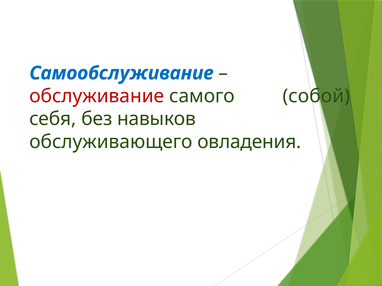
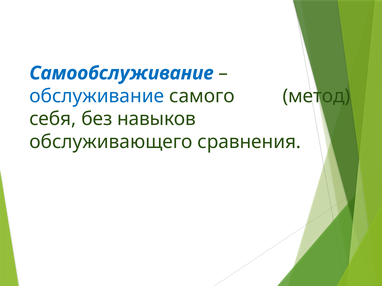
обслуживание colour: red -> blue (97, 96)
собой: собой -> метод (316, 96)
овладения: овладения -> сравнения (249, 142)
